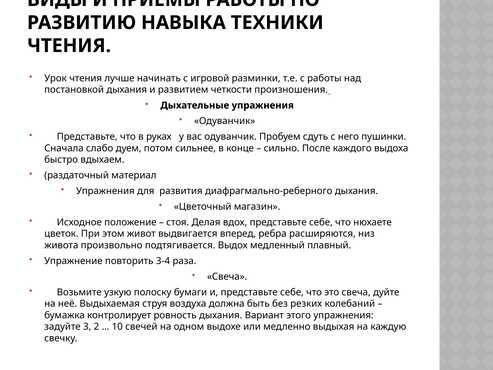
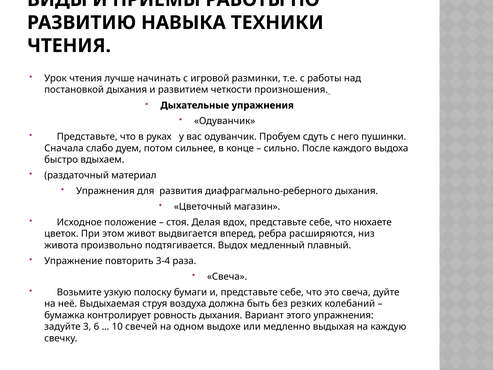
2: 2 -> 6 (96, 327)
